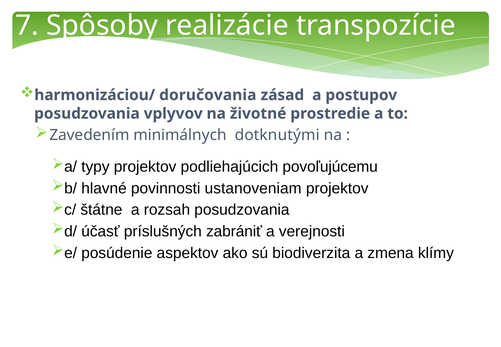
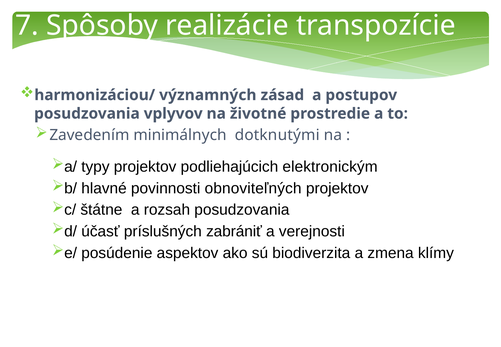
doručovania: doručovania -> významných (208, 95)
povoľujúcemu: povoľujúcemu -> elektronickým (330, 167)
ustanoveniam: ustanoveniam -> obnoviteľných (253, 188)
